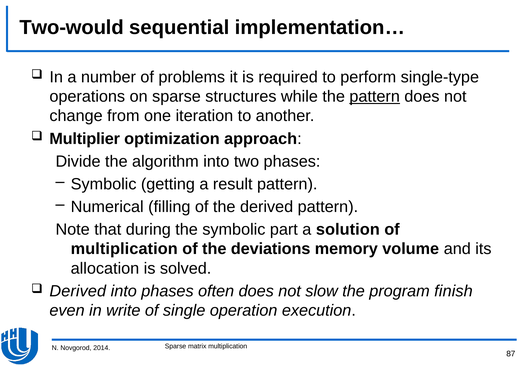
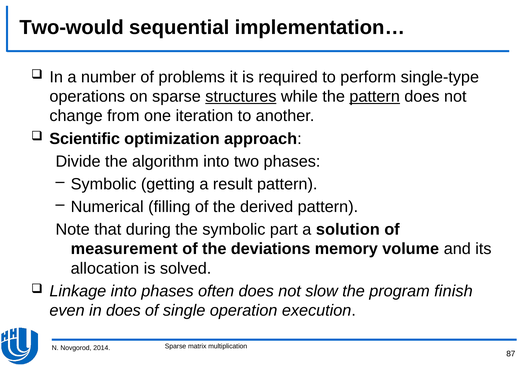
structures underline: none -> present (241, 96)
Multiplier: Multiplier -> Scientific (85, 139)
multiplication: multiplication -> measurement (124, 249)
Derived: Derived -> Linkage (78, 291)
in write: write -> does (123, 310)
